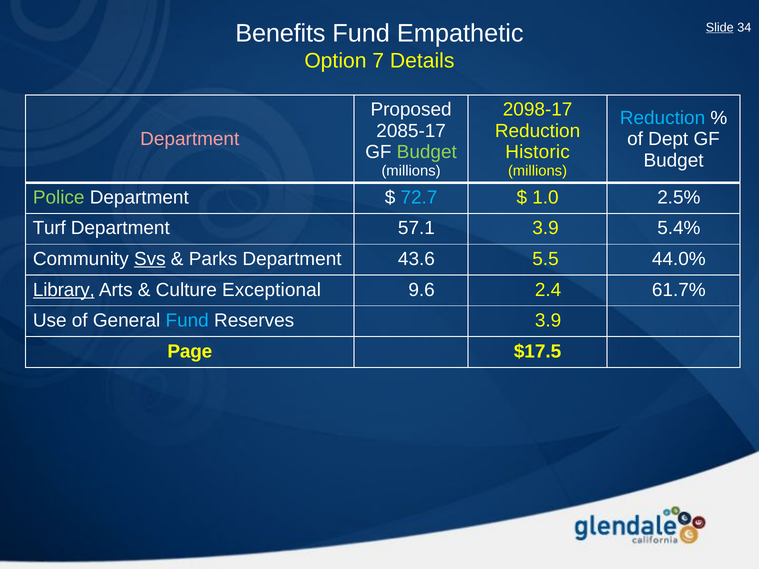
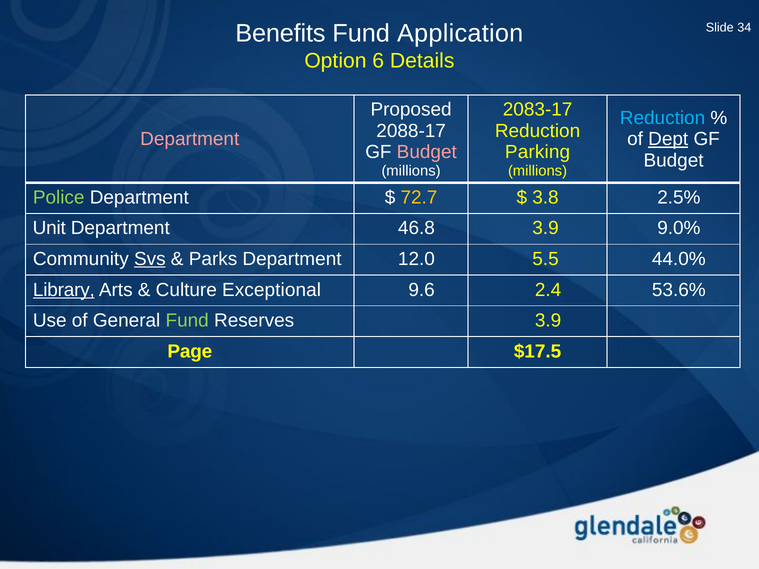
Slide underline: present -> none (720, 27)
Empathetic: Empathetic -> Application (460, 33)
7: 7 -> 6 (378, 61)
2098-17: 2098-17 -> 2083-17 (538, 110)
2085-17: 2085-17 -> 2088-17 (411, 131)
Dept underline: none -> present (668, 139)
Budget colour: light green -> pink (427, 152)
Historic: Historic -> Parking (538, 152)
72.7 colour: light blue -> yellow (419, 198)
1.0: 1.0 -> 3.8 (545, 198)
Turf: Turf -> Unit (49, 228)
57.1: 57.1 -> 46.8 (416, 228)
5.4%: 5.4% -> 9.0% (679, 228)
43.6: 43.6 -> 12.0 (416, 259)
61.7%: 61.7% -> 53.6% (679, 290)
Fund colour: light blue -> light green (187, 321)
